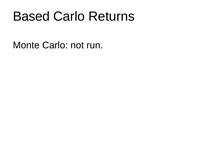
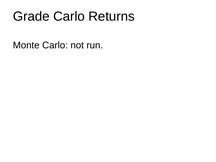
Based: Based -> Grade (31, 16)
